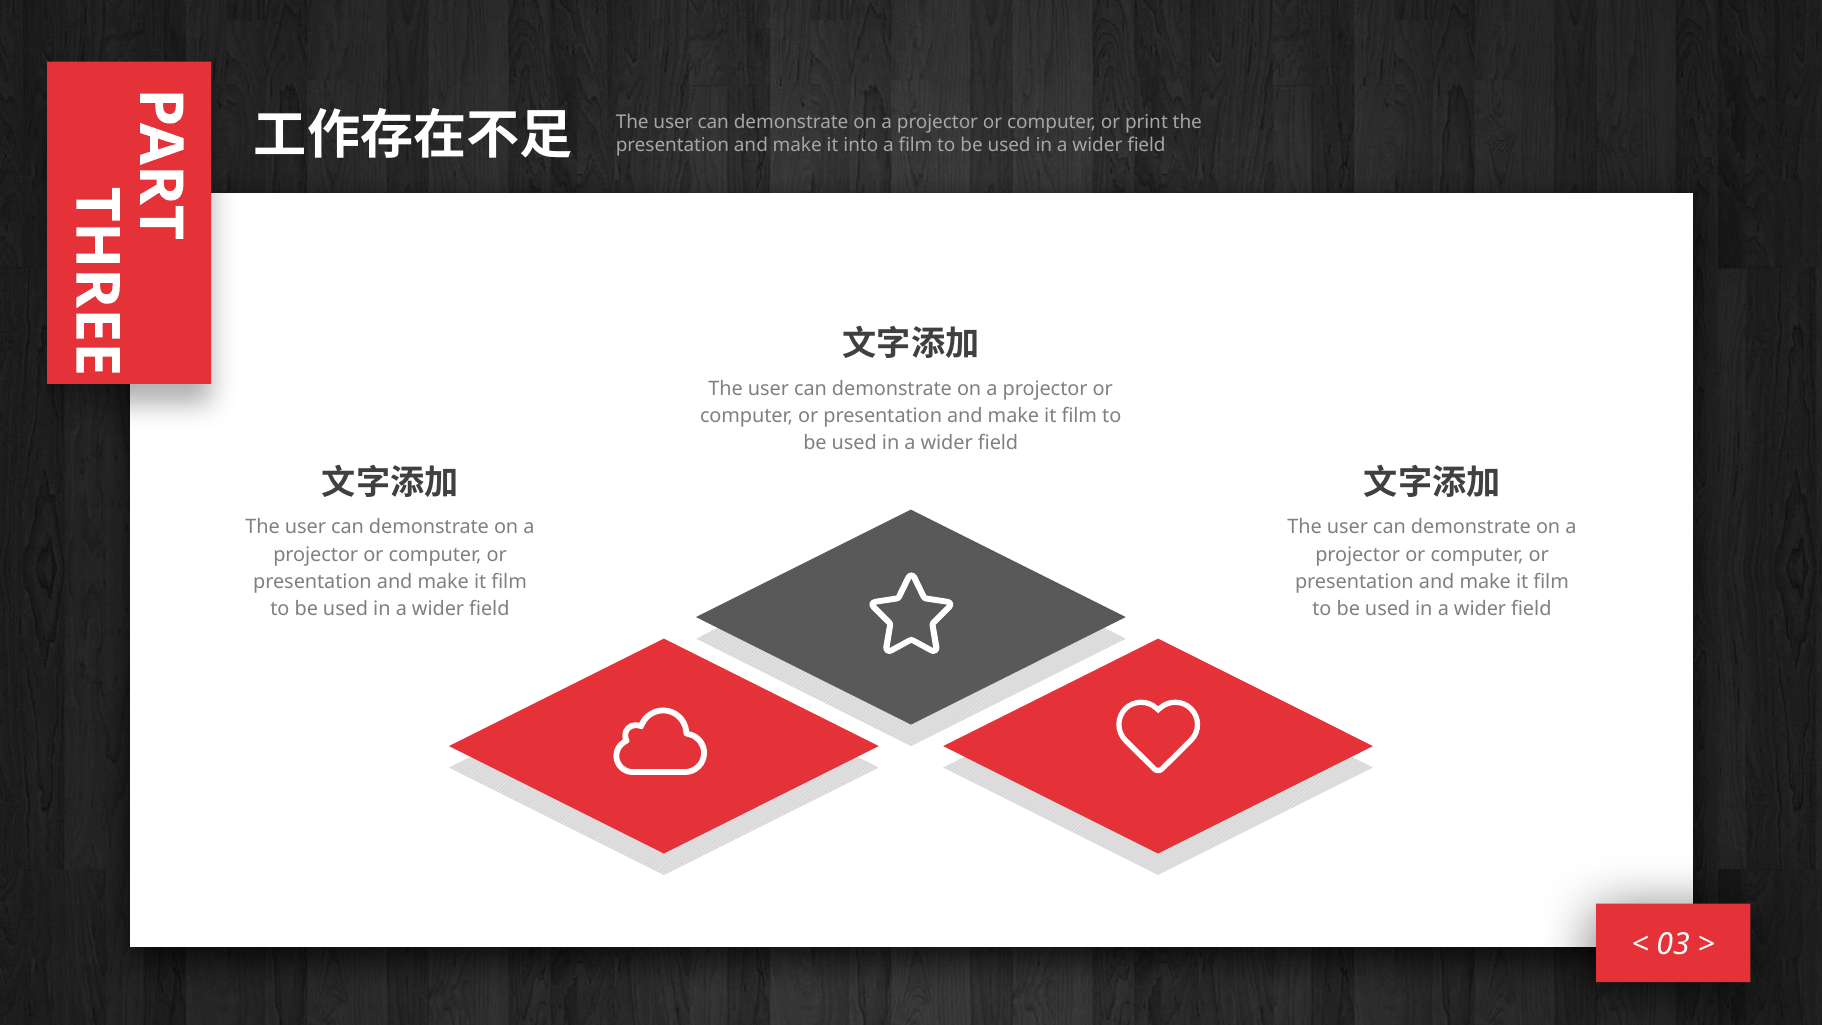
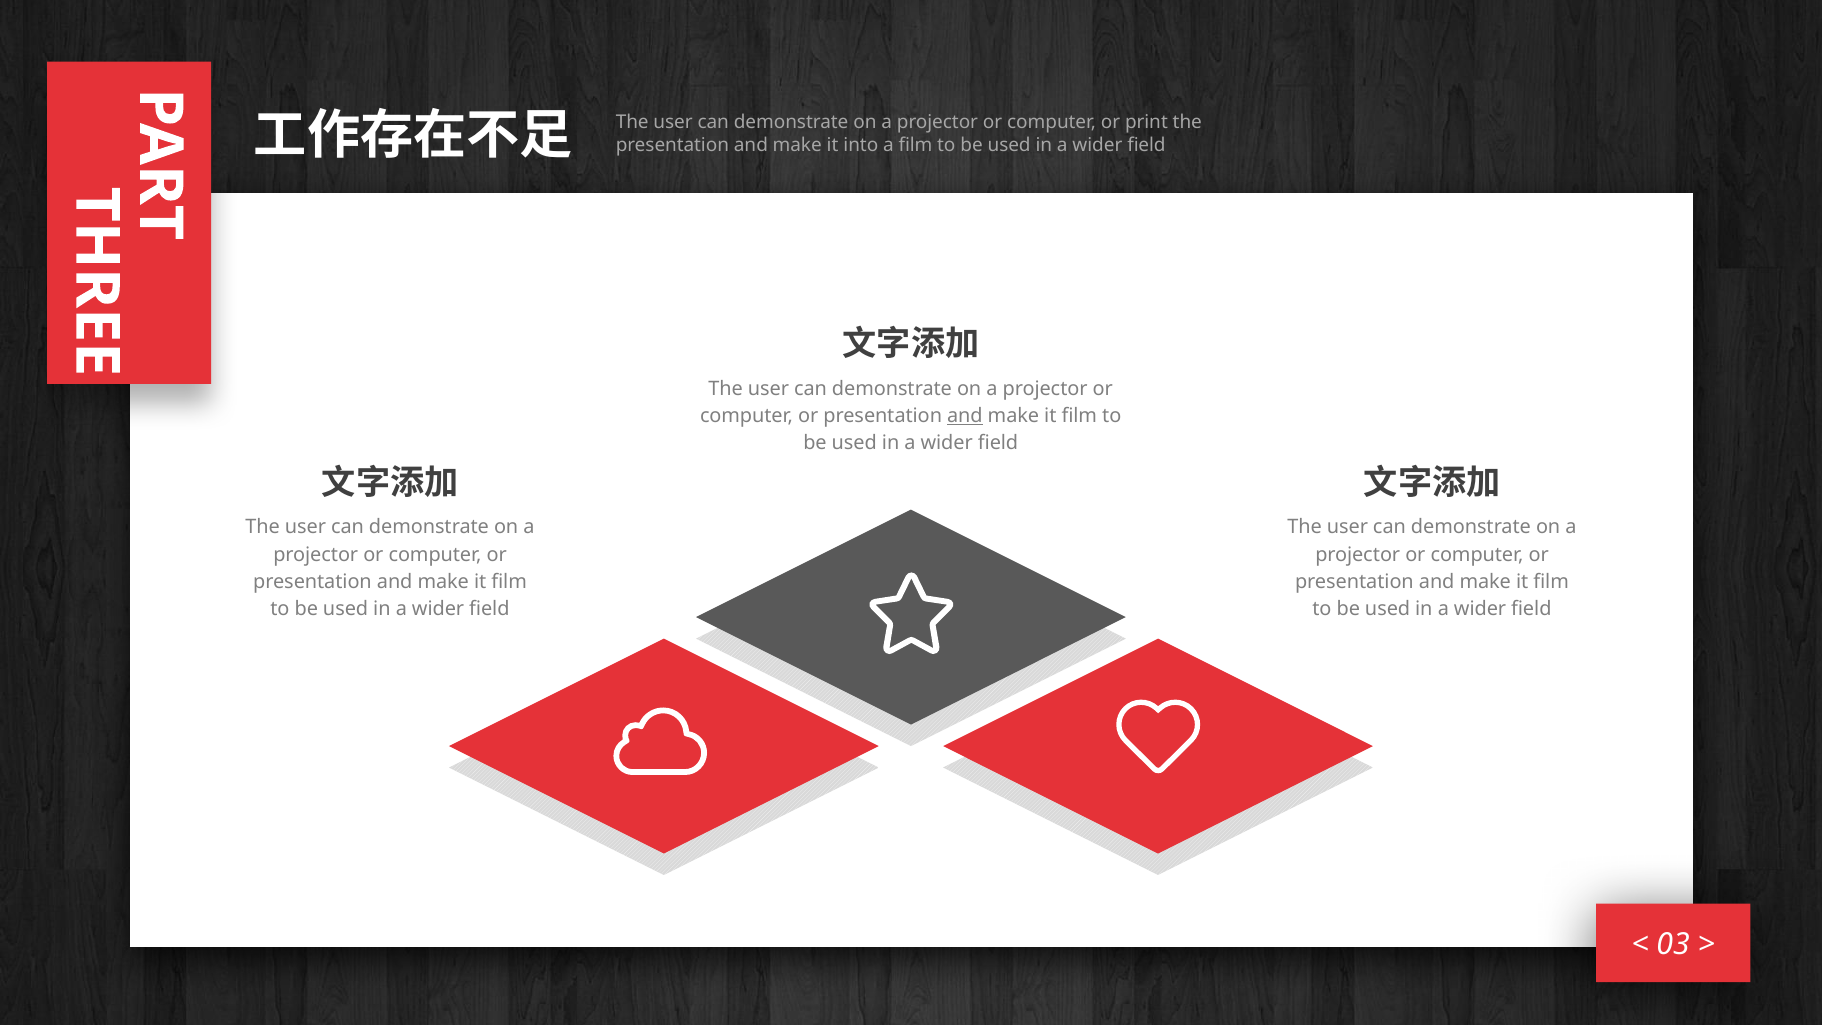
and underline: none -> present (965, 416)
